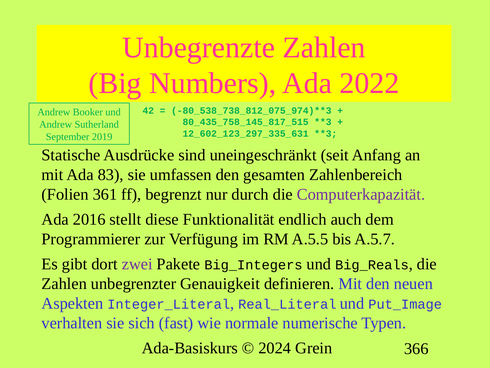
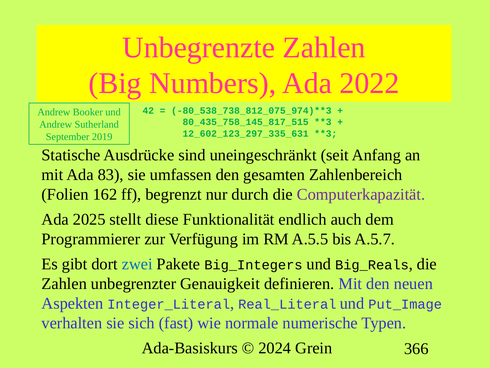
361: 361 -> 162 (105, 194)
2016: 2016 -> 2025 (89, 219)
zwei colour: purple -> blue (137, 264)
